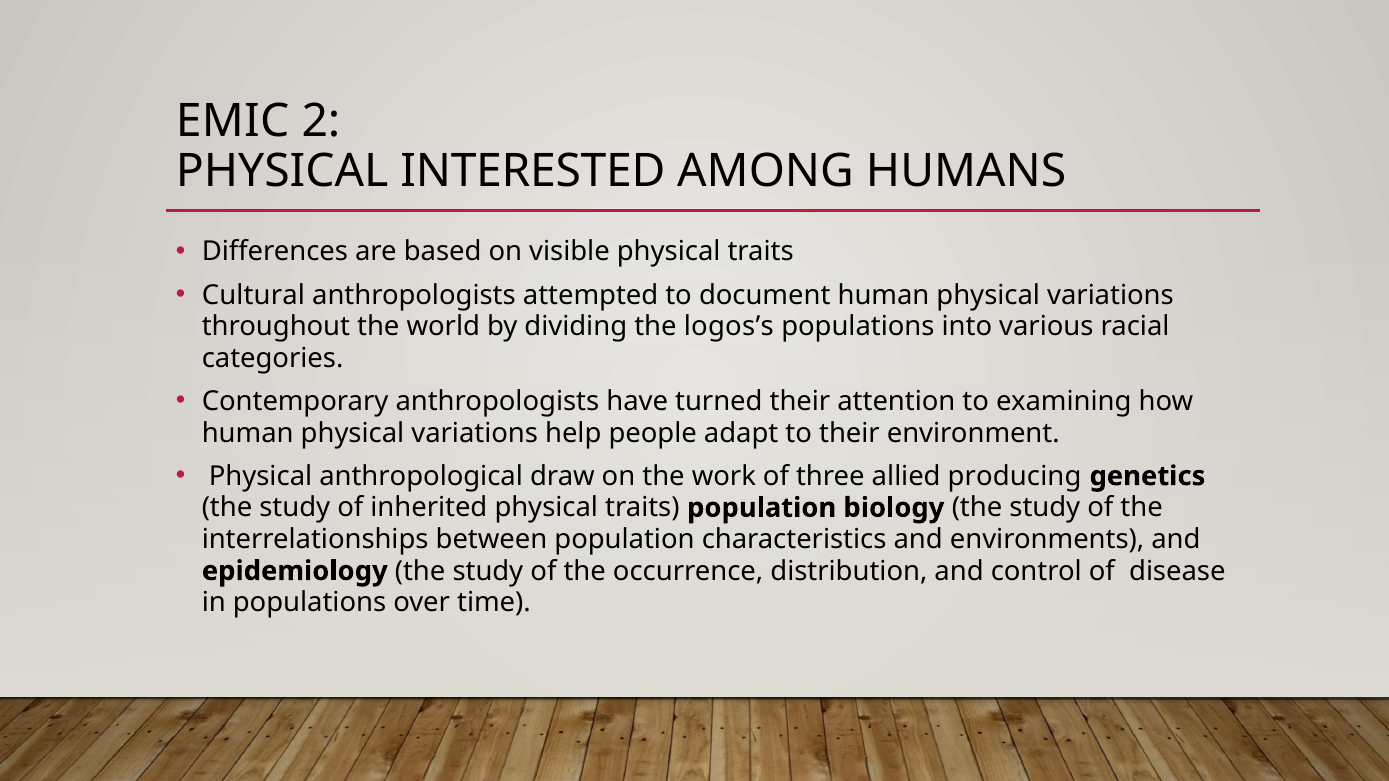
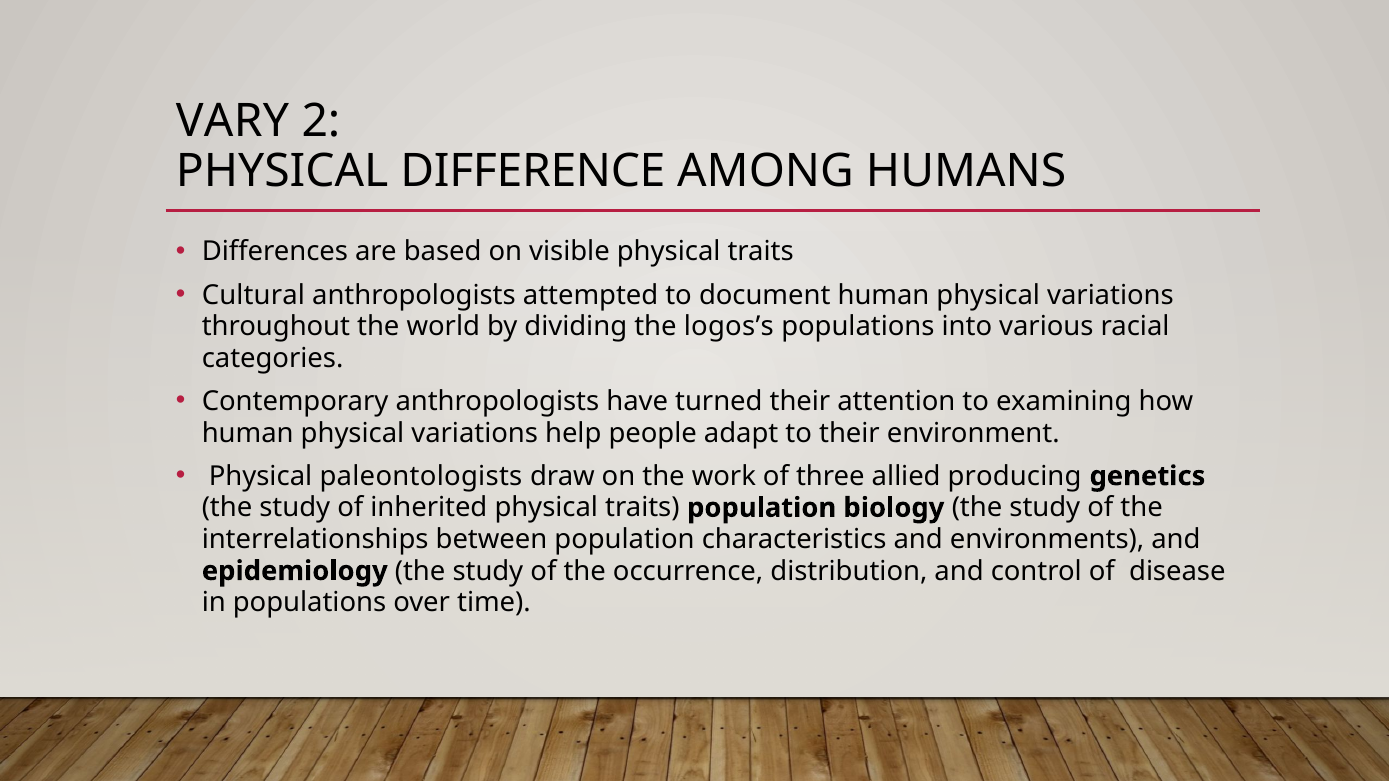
EMIC: EMIC -> VARY (232, 122)
INTERESTED: INTERESTED -> DIFFERENCE (533, 172)
anthropological: anthropological -> paleontologists (421, 476)
